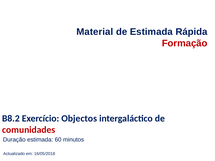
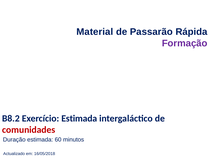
de Estimada: Estimada -> Passarão (151, 32)
Formação colour: red -> purple (185, 43)
Exercício Objectos: Objectos -> Estimada (79, 119)
